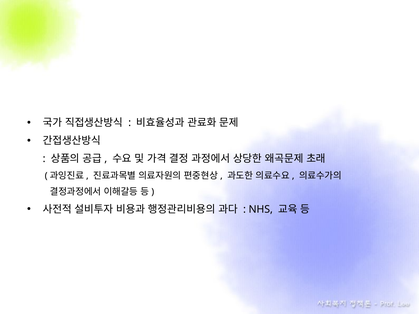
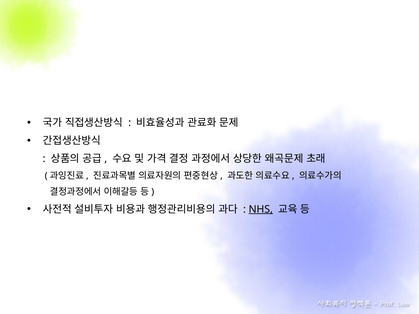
NHS underline: none -> present (261, 209)
